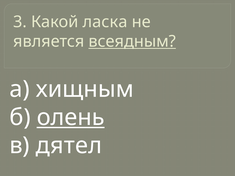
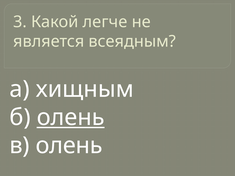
ласка: ласка -> легче (105, 22)
всеядным underline: present -> none (132, 41)
в дятел: дятел -> олень (69, 146)
